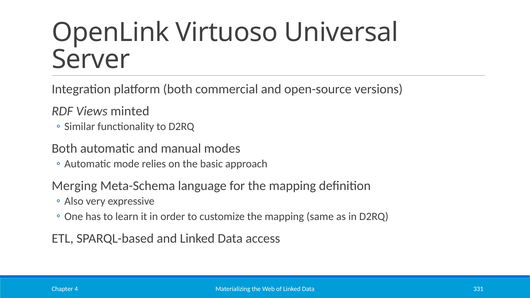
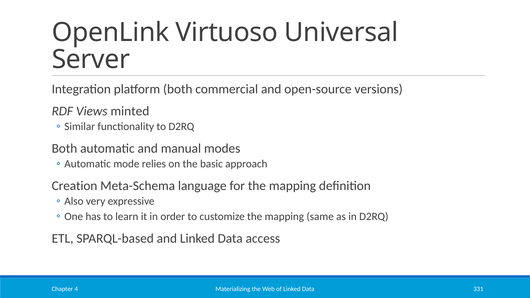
Merging: Merging -> Creation (75, 186)
